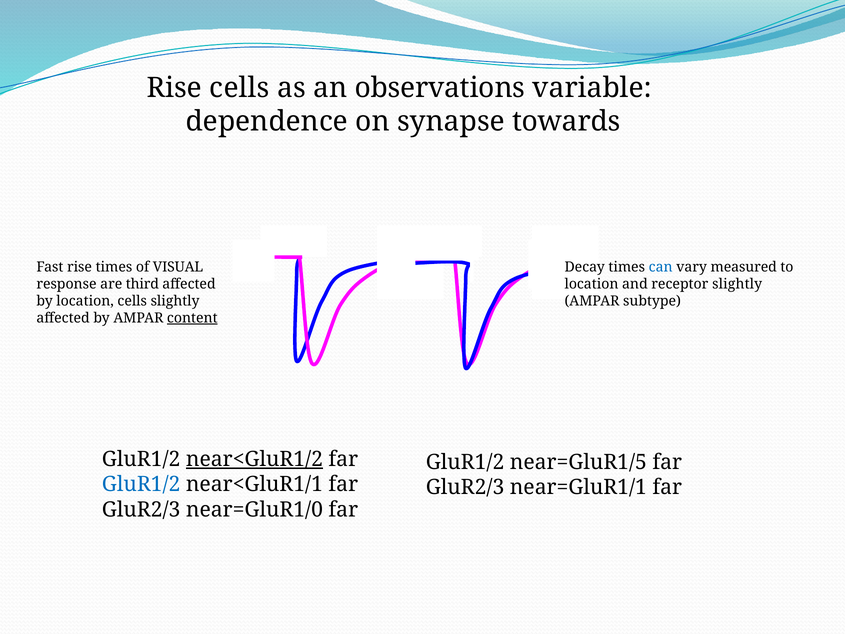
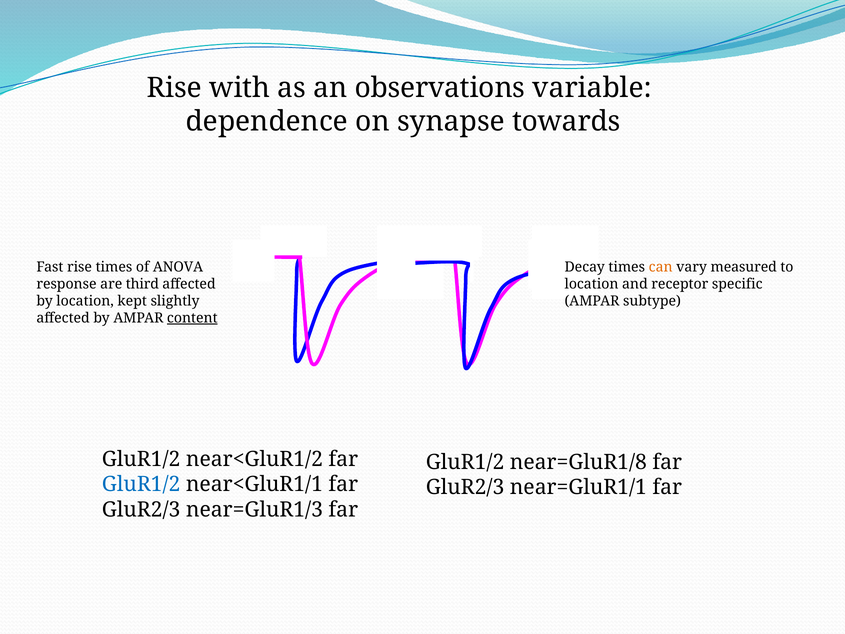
Rise cells: cells -> with (240, 88)
VISUAL: VISUAL -> ANOVA (178, 267)
can colour: blue -> orange (661, 267)
receptor slightly: slightly -> specific (737, 284)
location cells: cells -> kept (132, 301)
near<GluR1/2 underline: present -> none (254, 459)
near=GluR1/5: near=GluR1/5 -> near=GluR1/8 (578, 462)
near=GluR1/0: near=GluR1/0 -> near=GluR1/3 (254, 510)
